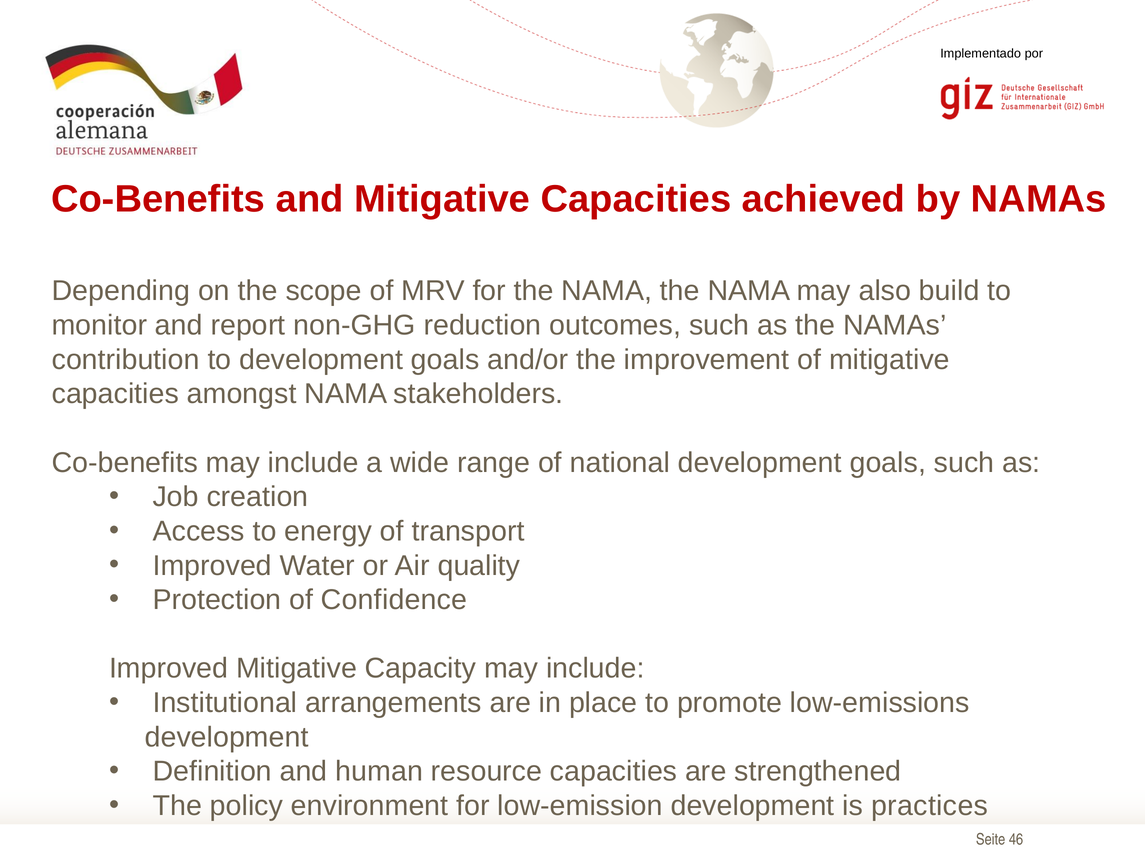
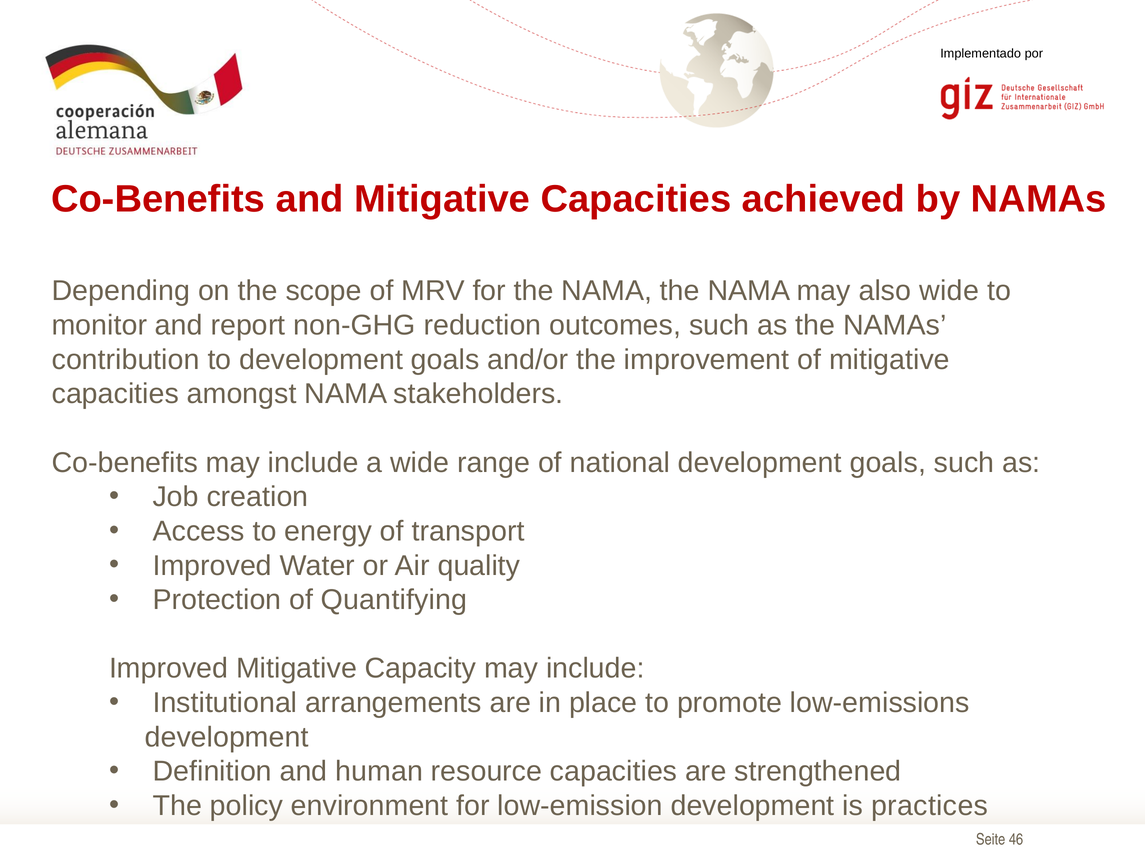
also build: build -> wide (949, 291)
Confidence: Confidence -> Quantifying (394, 600)
